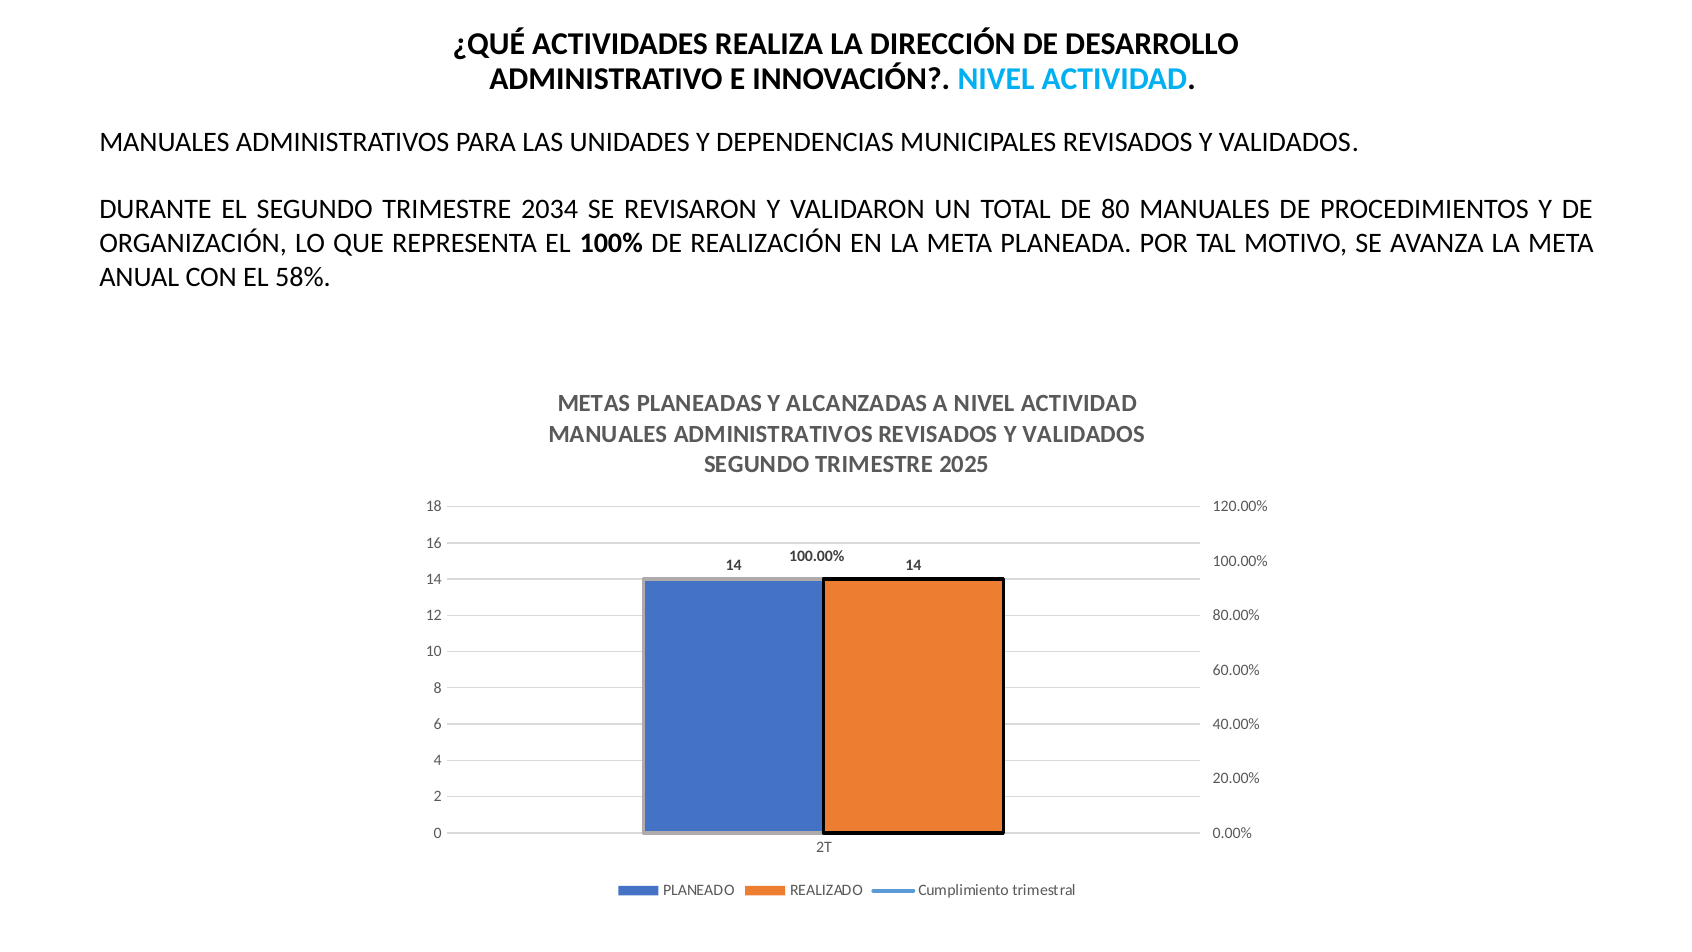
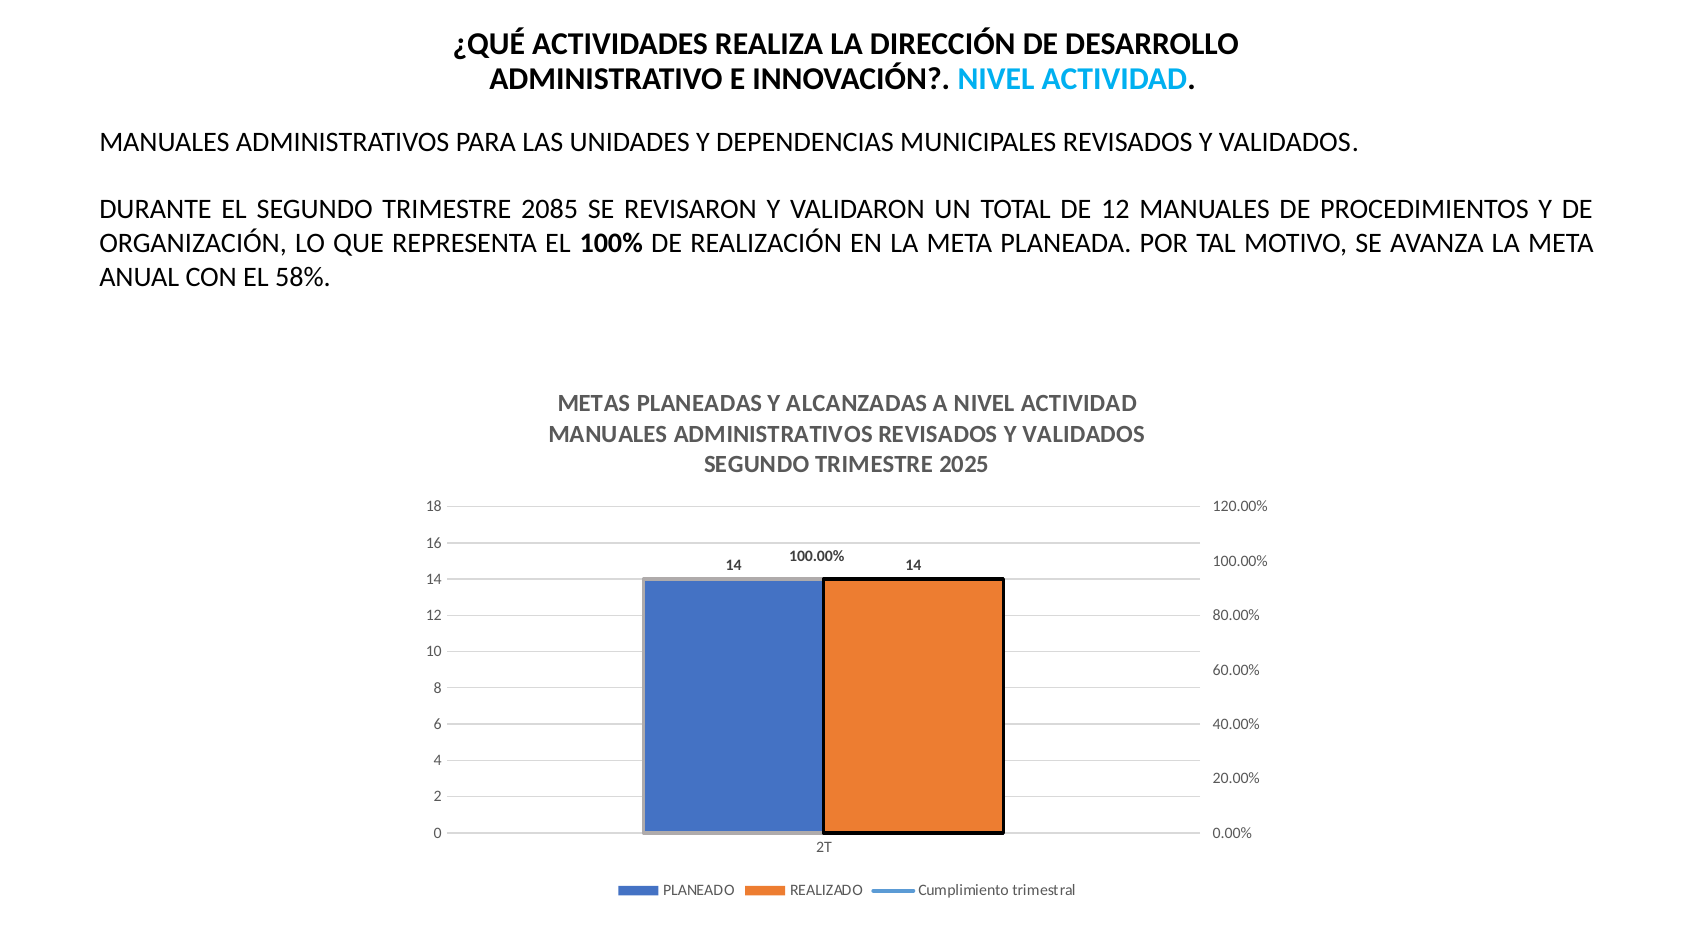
2034: 2034 -> 2085 (550, 210)
DE 80: 80 -> 12 (1115, 210)
